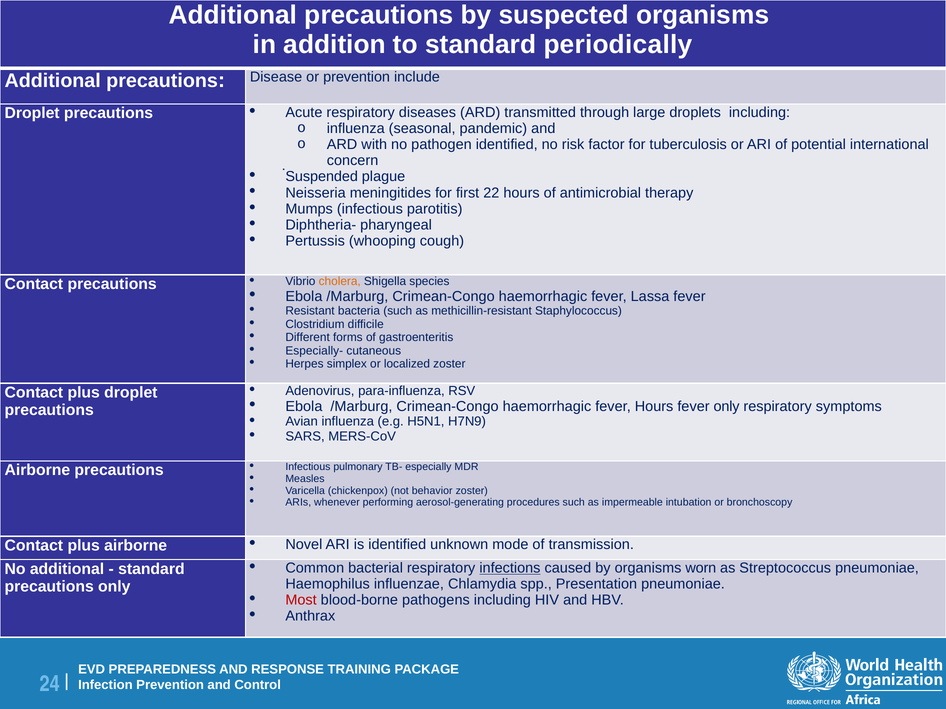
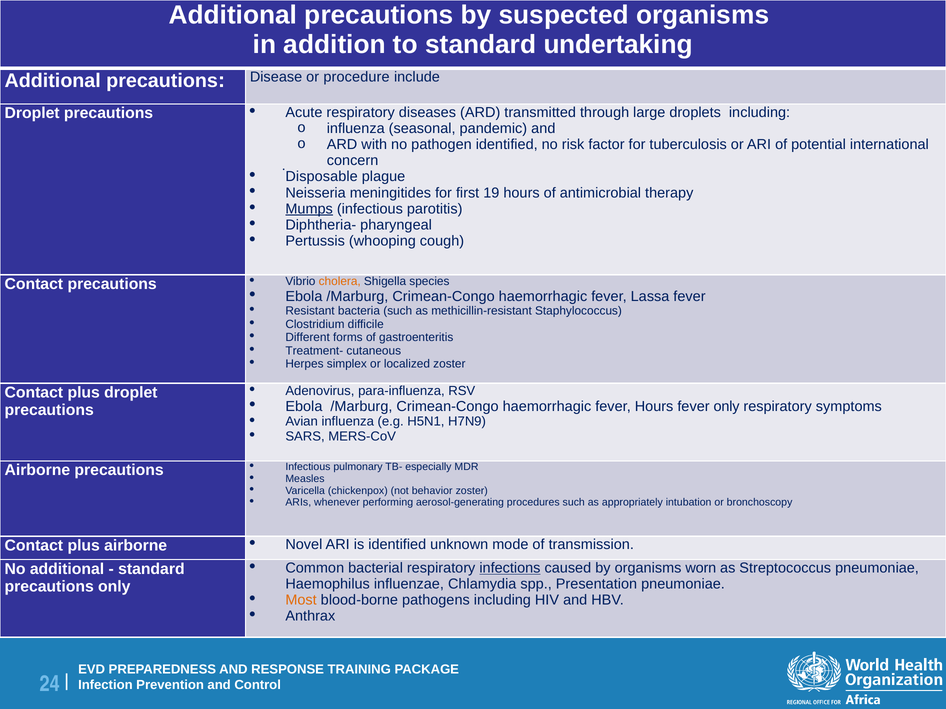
periodically: periodically -> undertaking (618, 44)
or prevention: prevention -> procedure (356, 77)
Suspended: Suspended -> Disposable (322, 177)
22: 22 -> 19 (491, 193)
Mumps underline: none -> present (309, 209)
Especially-: Especially- -> Treatment- (314, 351)
impermeable: impermeable -> appropriately (632, 503)
Most colour: red -> orange (301, 601)
